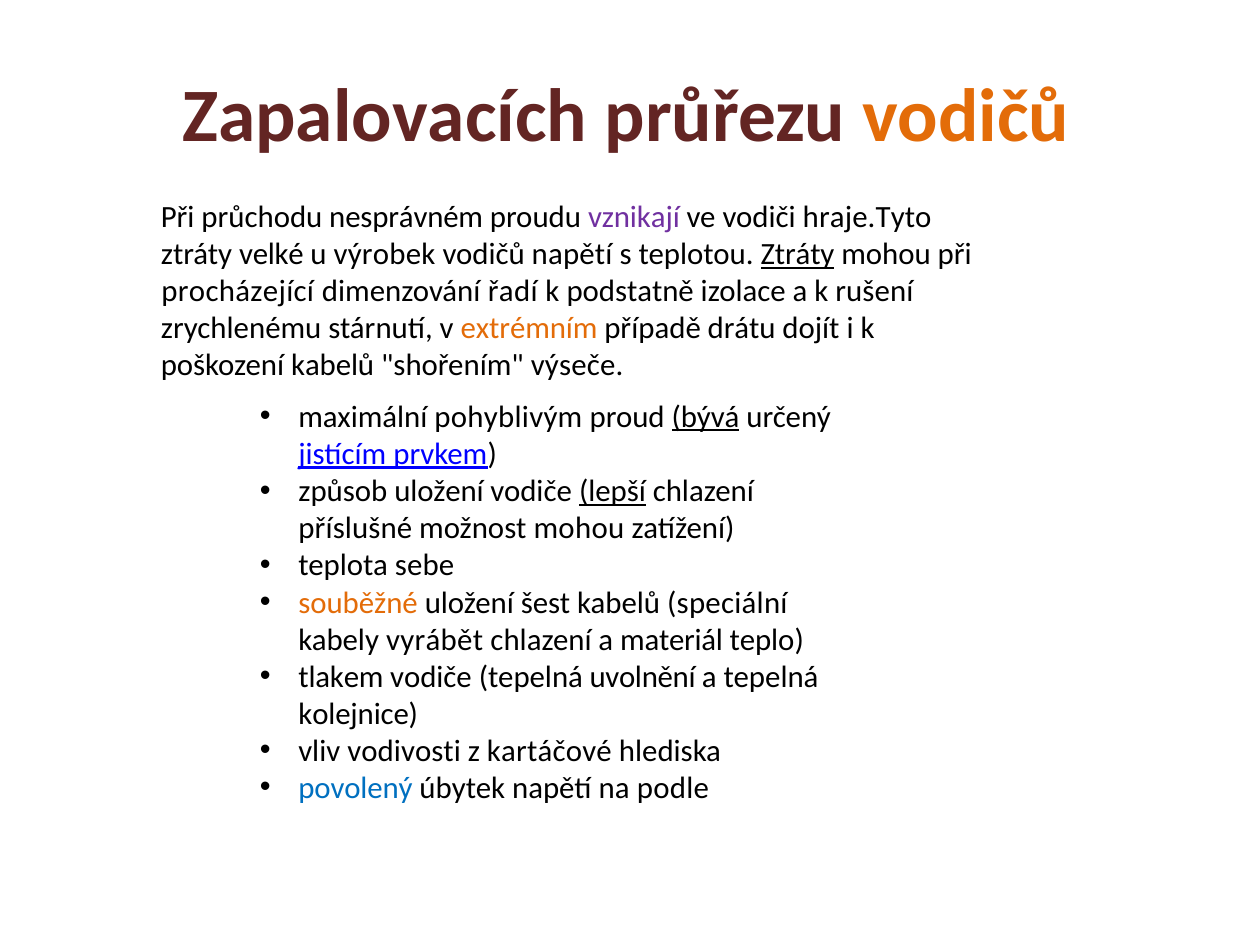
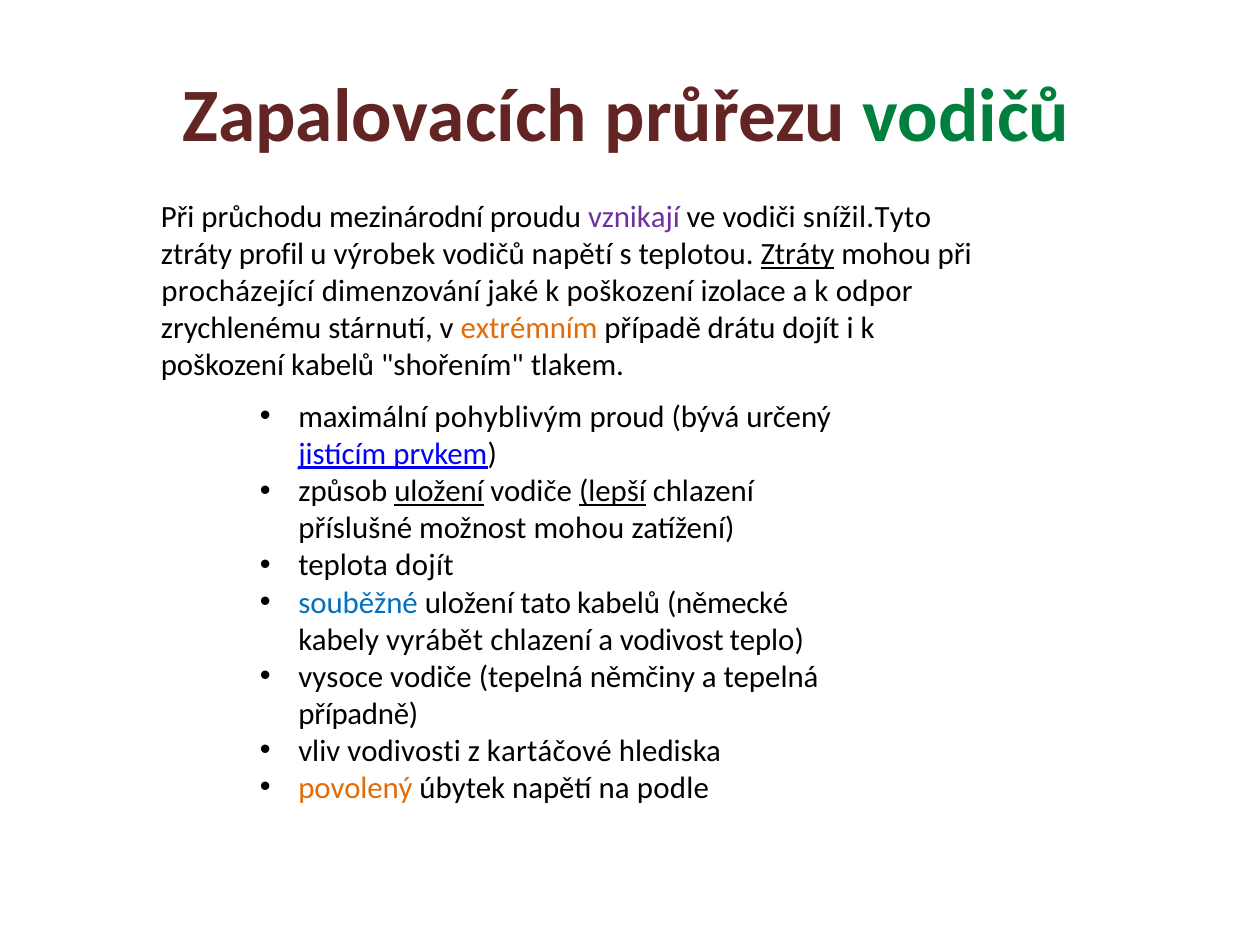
vodičů colour: orange -> green (966, 117)
nesprávném: nesprávném -> mezinárodní (406, 217)
hraje.Tyto: hraje.Tyto -> snížil.Tyto (867, 217)
velké: velké -> profil (272, 254)
řadí: řadí -> jaké (513, 291)
podstatně: podstatně -> poškození (630, 291)
rušení: rušení -> odpor (874, 291)
výseče: výseče -> tlakem (577, 365)
bývá underline: present -> none (705, 417)
uložení underline: none -> present (439, 491)
teplota sebe: sebe -> dojít (424, 565)
souběžné colour: orange -> blue (358, 602)
šest: šest -> tato (546, 602)
speciální: speciální -> německé (728, 602)
materiál: materiál -> vodivost (672, 640)
tlakem: tlakem -> vysoce (341, 677)
uvolnění: uvolnění -> němčiny (643, 677)
kolejnice: kolejnice -> případně (358, 714)
povolený colour: blue -> orange (356, 788)
